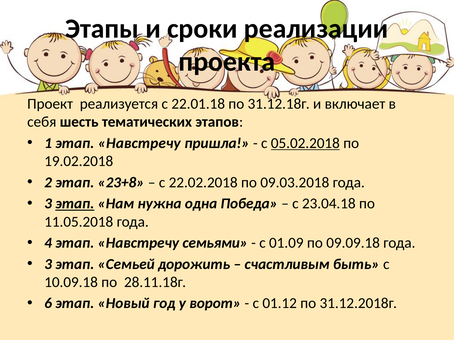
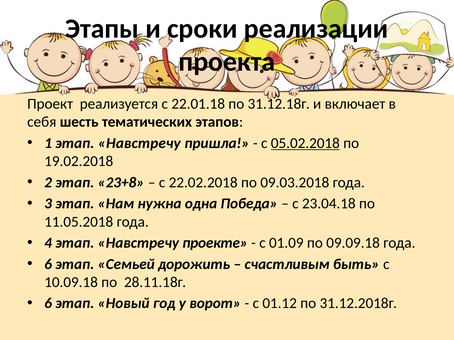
этап underline: present -> none (75, 204)
семьями: семьями -> проекте (215, 243)
3: 3 -> 6 (48, 264)
